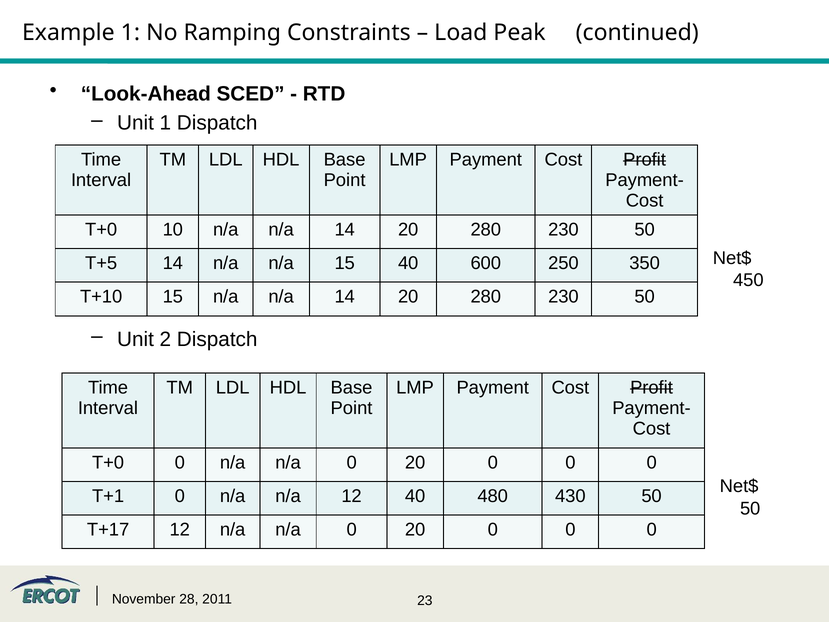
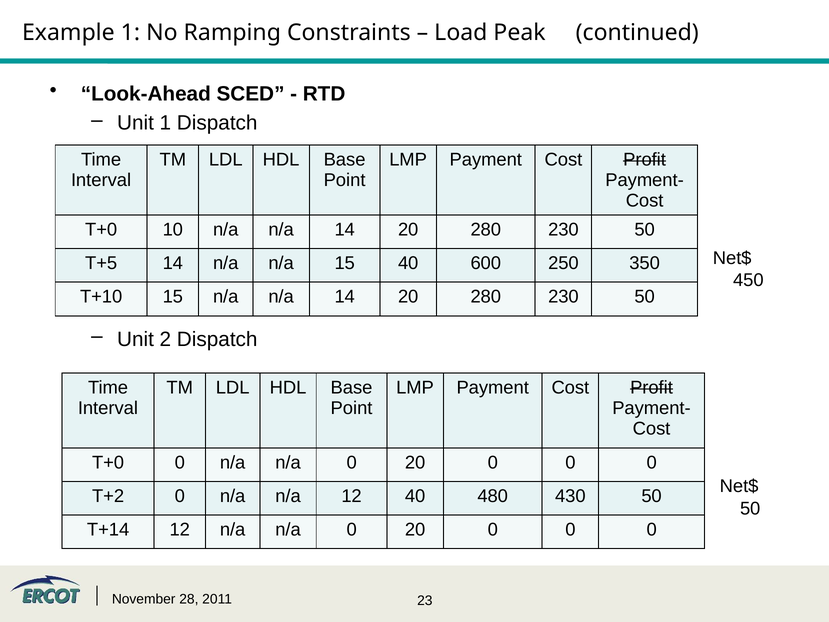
T+1: T+1 -> T+2 (108, 496)
T+17: T+17 -> T+14 (108, 530)
